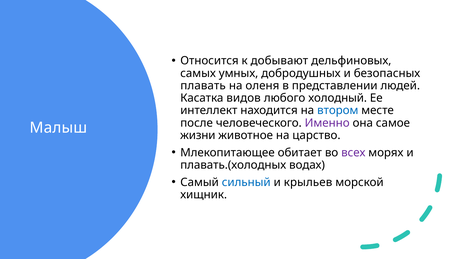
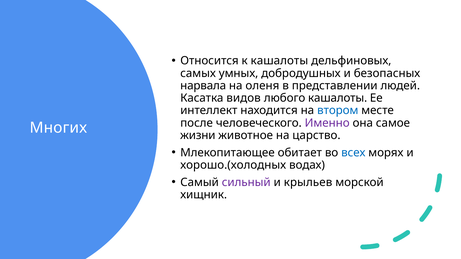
к добывают: добывают -> кашалоты (279, 61)
плавать: плавать -> нарвала (203, 86)
любого холодный: холодный -> кашалоты (338, 98)
Малыш: Малыш -> Многих (58, 128)
всех colour: purple -> blue (353, 153)
плавать.(холодных: плавать.(холодных -> хорошо.(холодных (233, 165)
сильный colour: blue -> purple (246, 182)
